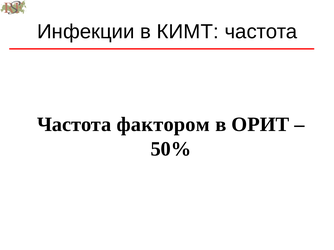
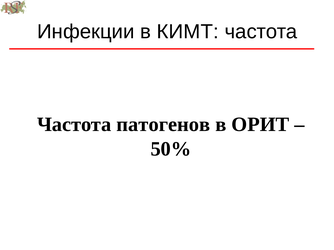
фактором: фактором -> патогенов (163, 125)
